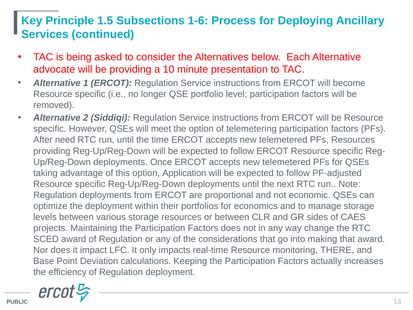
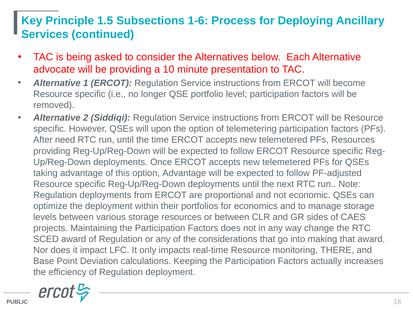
meet: meet -> upon (161, 129)
option Application: Application -> Advantage (184, 173)
